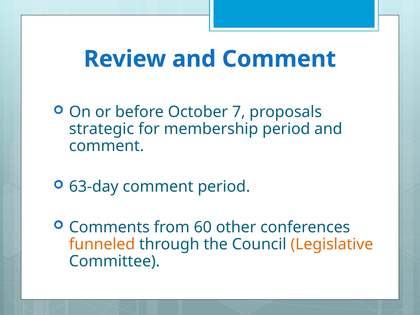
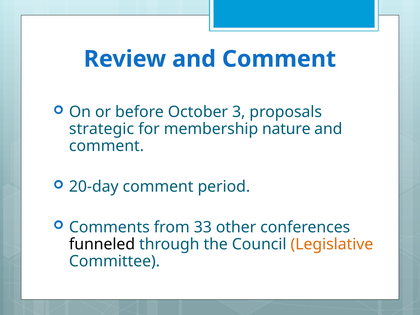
7: 7 -> 3 (239, 112)
membership period: period -> nature (286, 129)
63-day: 63-day -> 20-day (94, 187)
60: 60 -> 33 (203, 227)
funneled colour: orange -> black (102, 244)
